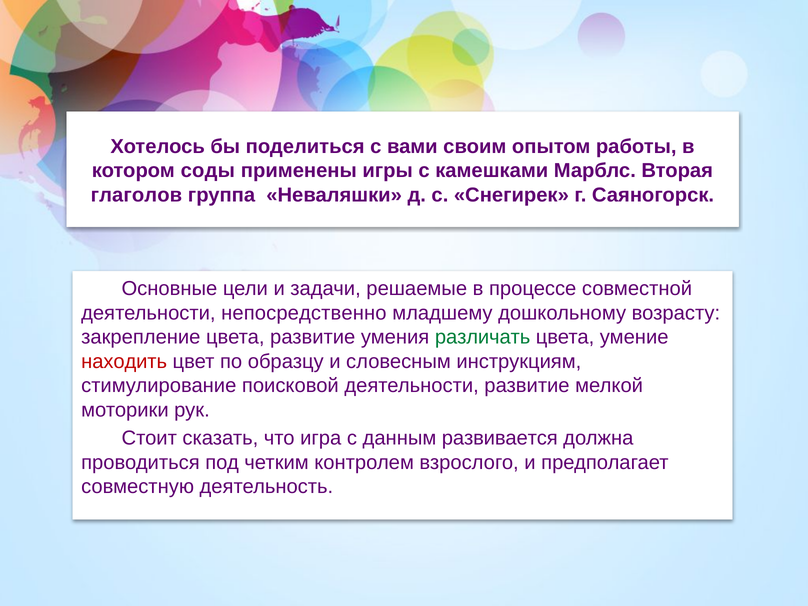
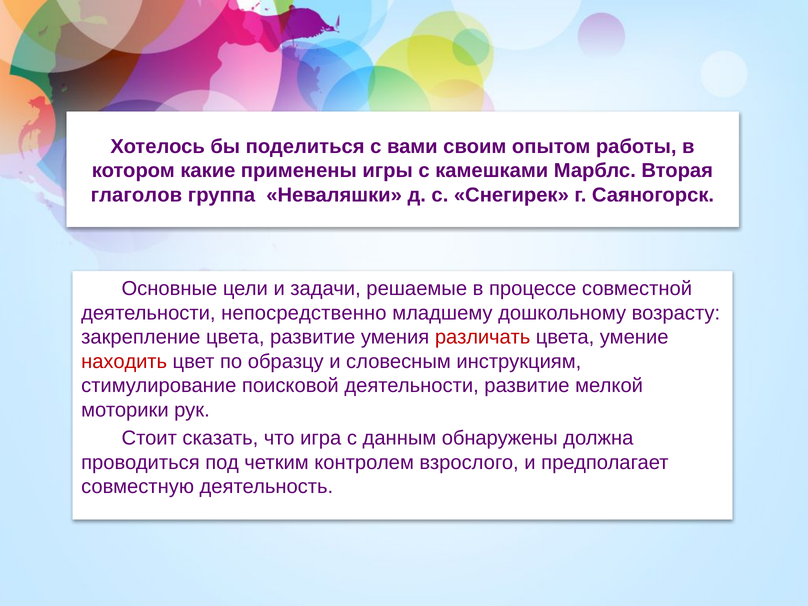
соды: соды -> какие (208, 171)
различать colour: green -> red (483, 337)
развивается: развивается -> обнаружены (500, 438)
